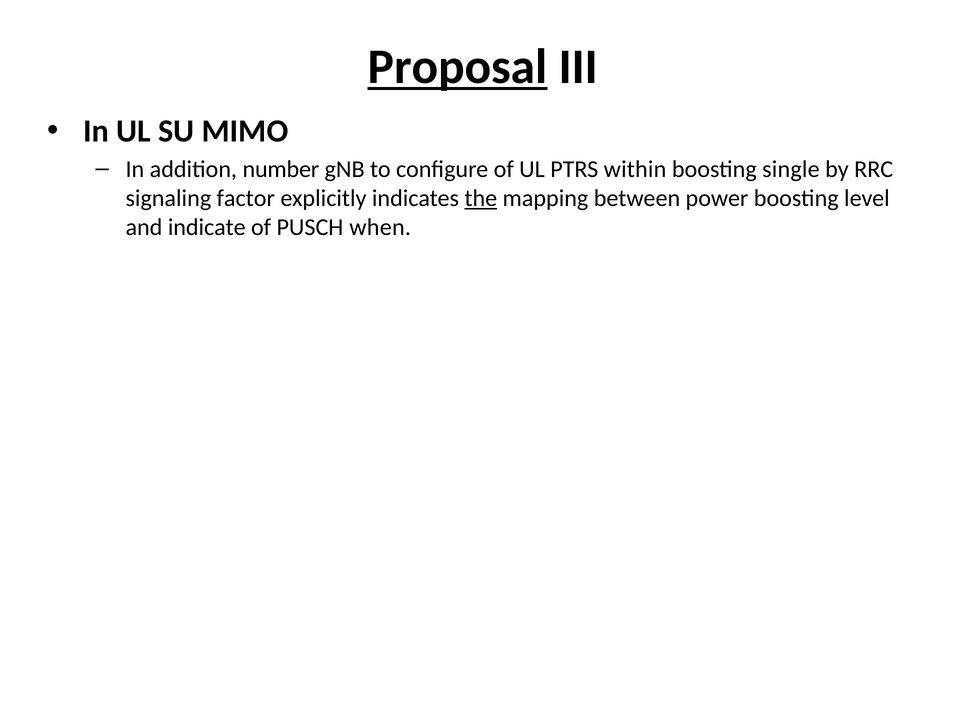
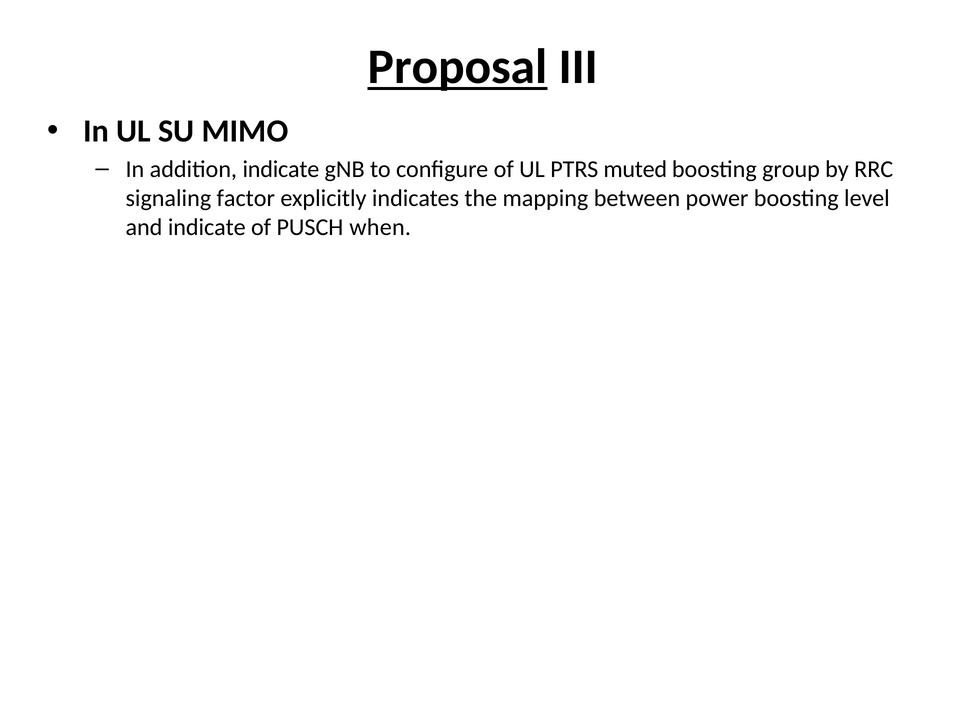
addition number: number -> indicate (281, 169)
within: within -> muted (635, 169)
single: single -> group (791, 169)
the underline: present -> none (481, 198)
